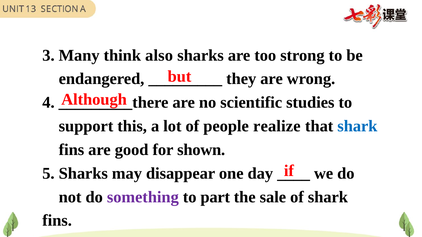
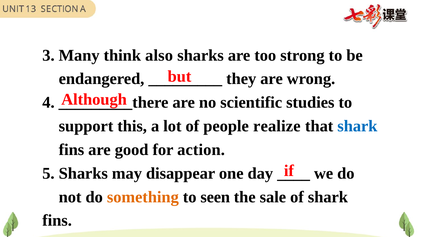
shown: shown -> action (201, 150)
something colour: purple -> orange (143, 197)
part: part -> seen (215, 197)
